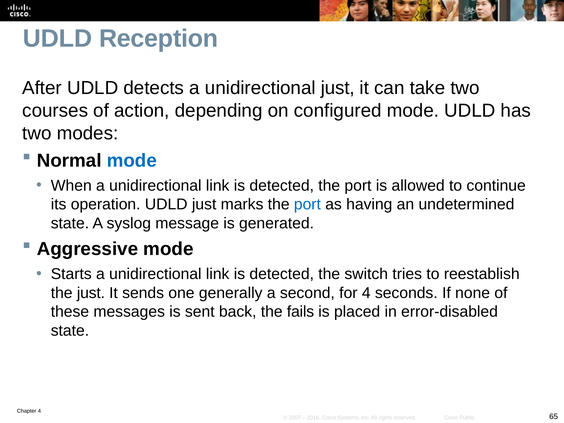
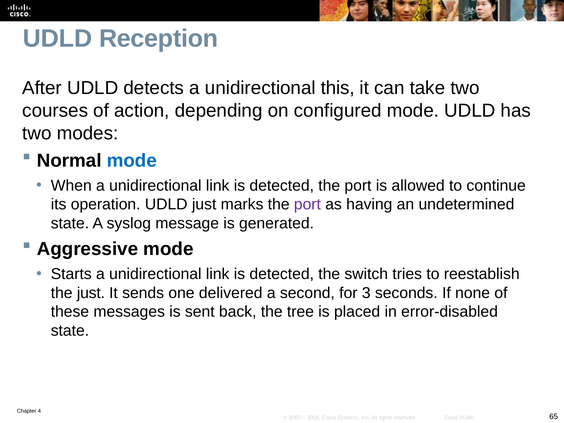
unidirectional just: just -> this (338, 88)
port colour: blue -> purple (307, 204)
generally: generally -> delivered (231, 293)
for 4: 4 -> 3 (366, 293)
fails: fails -> tree (300, 312)
